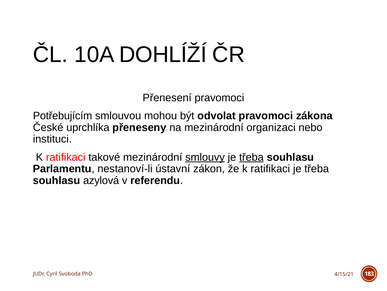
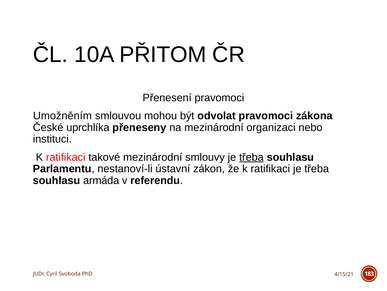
DOHLÍŽÍ: DOHLÍŽÍ -> PŘITOM (163, 54)
Potřebujícím: Potřebujícím -> Umožněním (62, 116)
smlouvy underline: present -> none (205, 157)
azylová: azylová -> armáda (101, 180)
